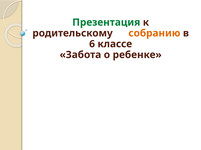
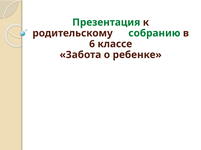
собранию colour: orange -> green (154, 33)
